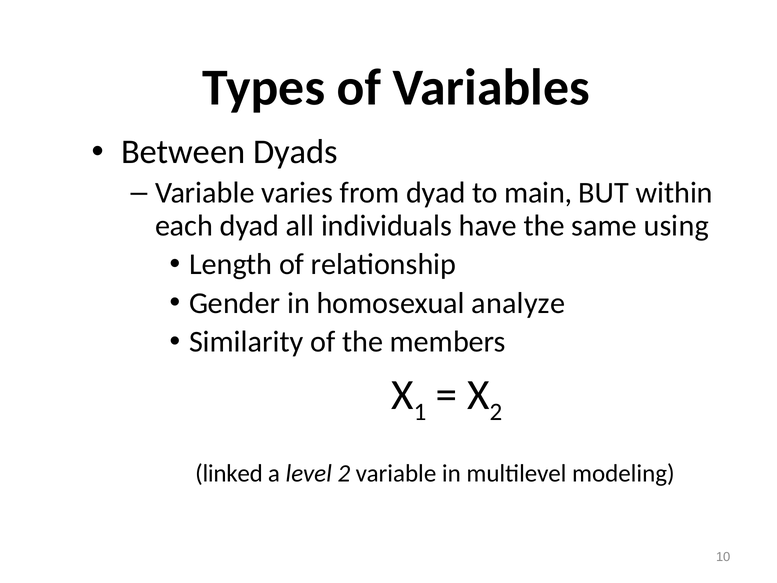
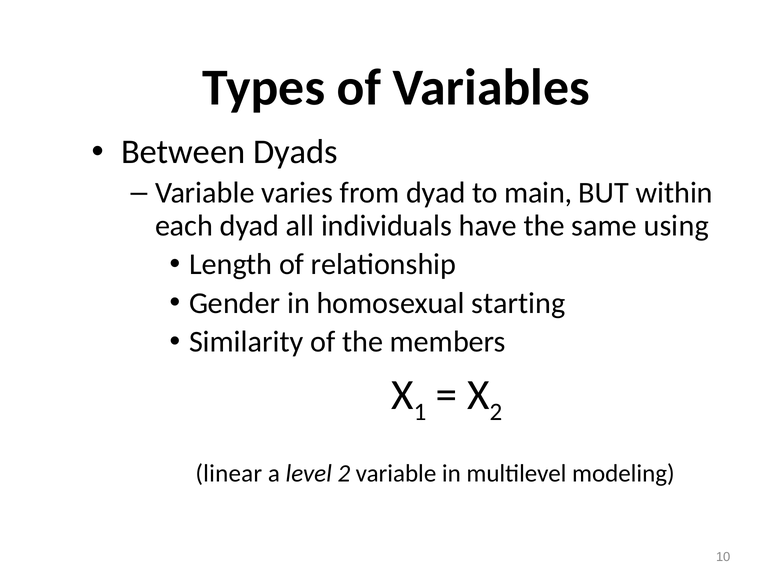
analyze: analyze -> starting (518, 303)
linked: linked -> linear (229, 473)
